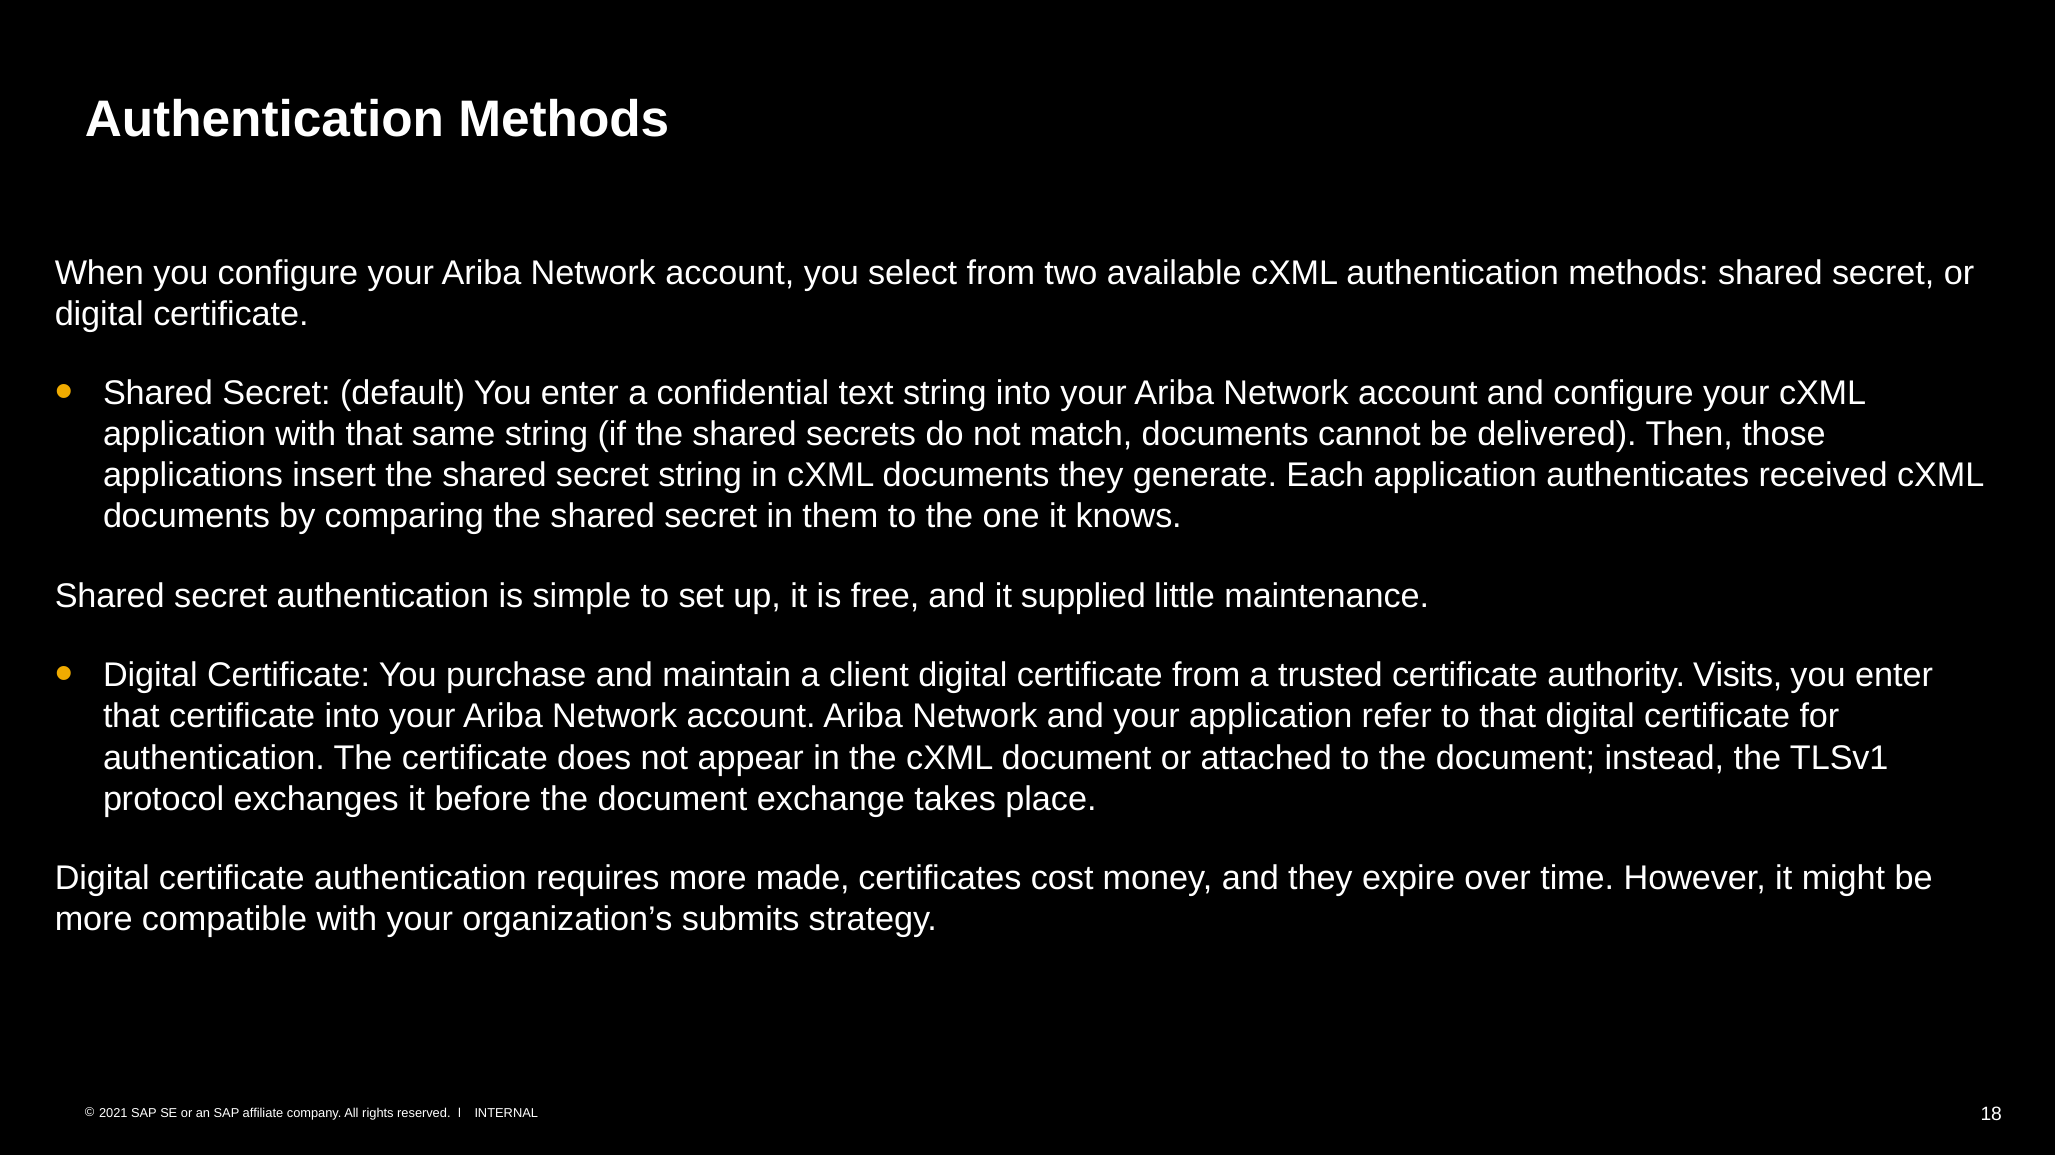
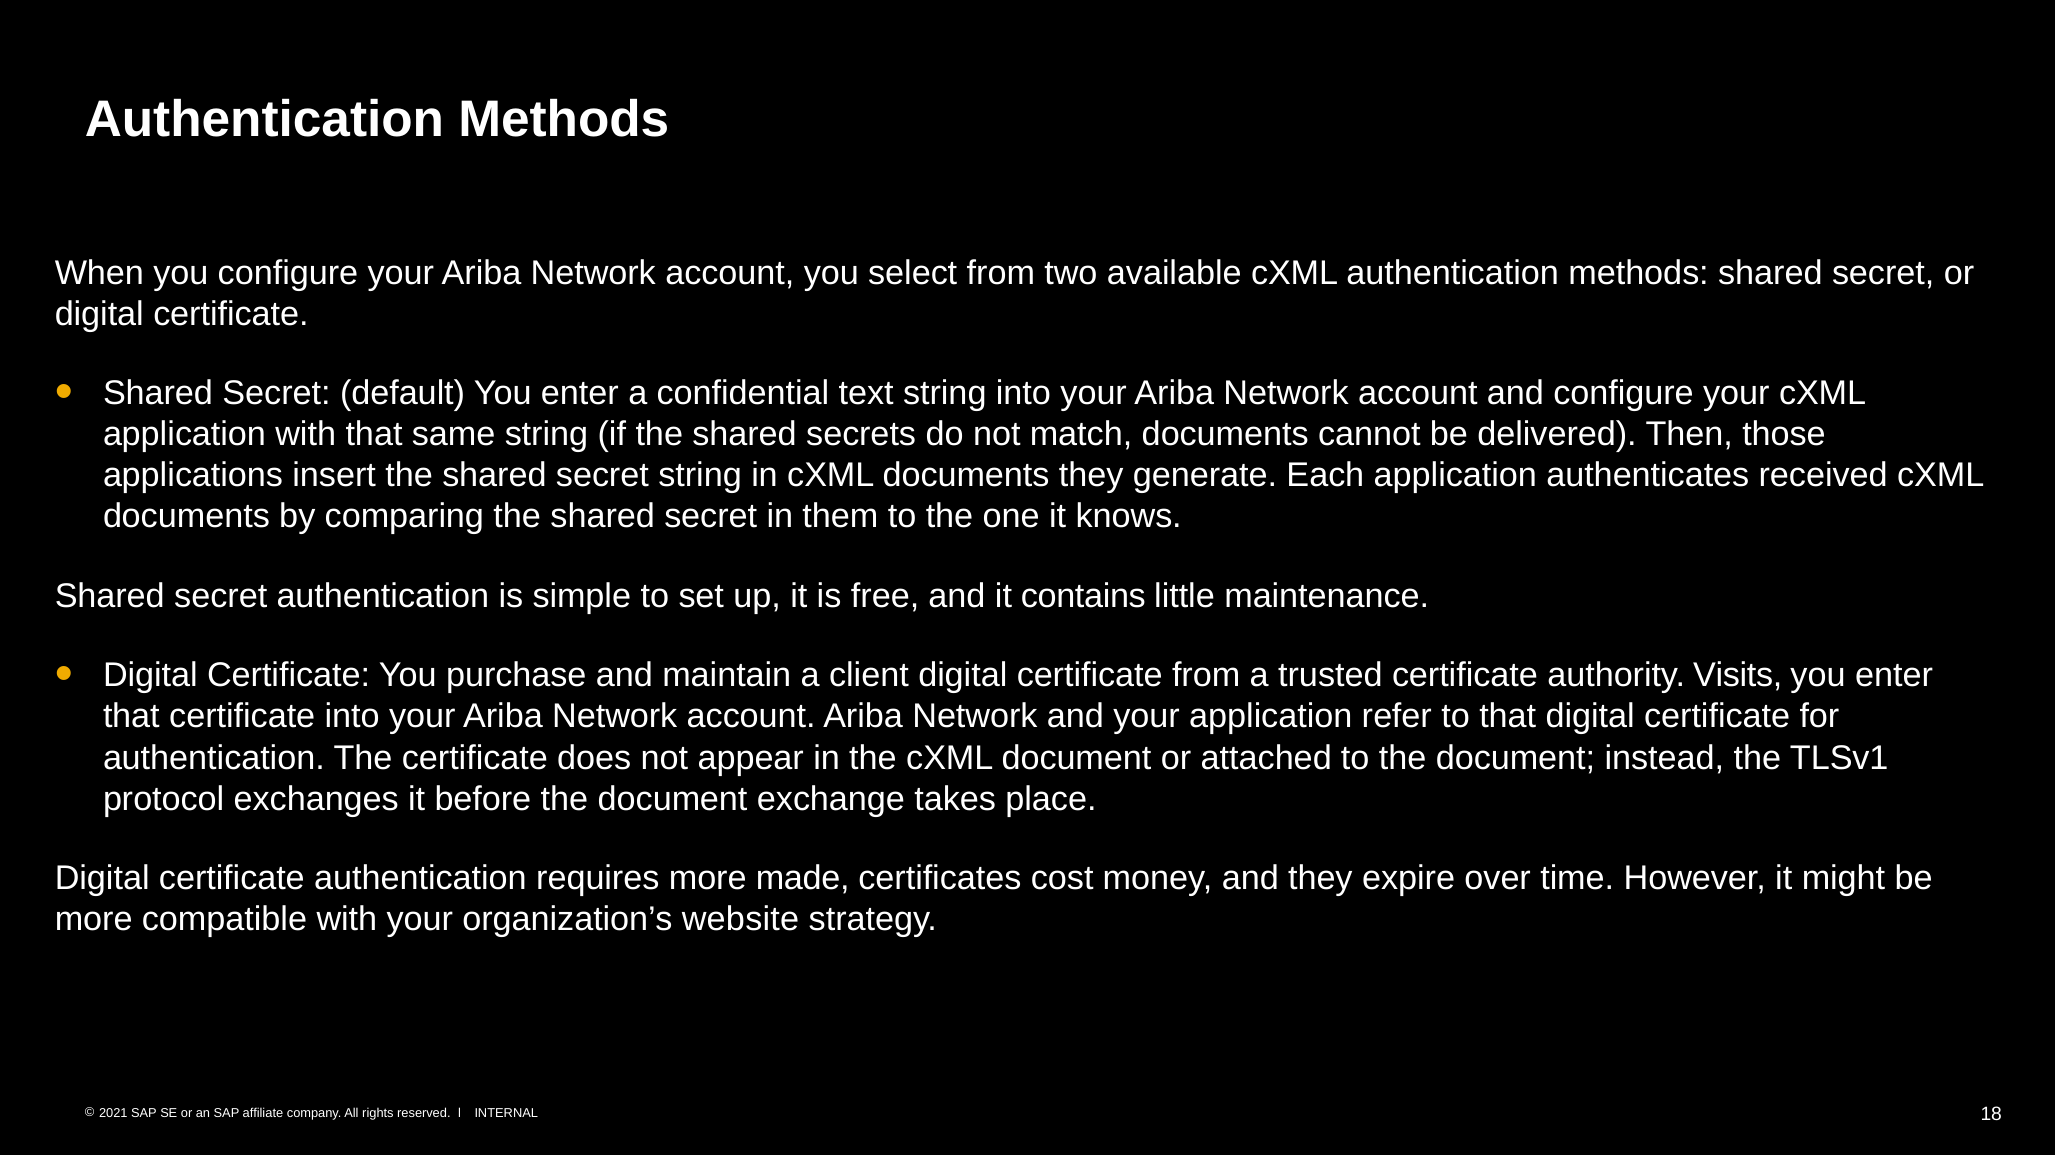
supplied: supplied -> contains (1083, 596)
submits: submits -> website (740, 920)
